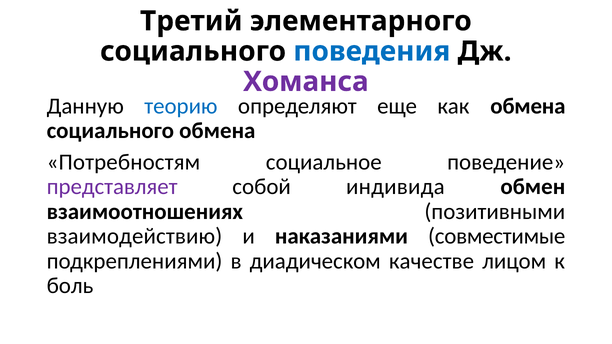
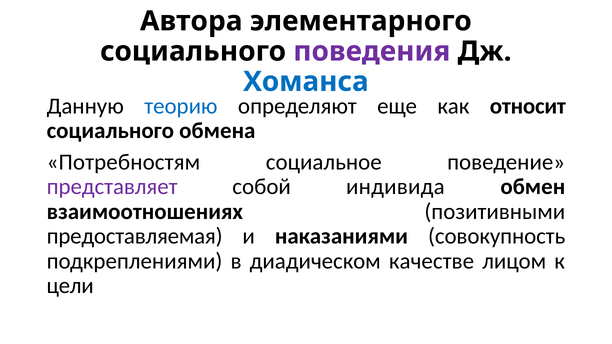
Третий: Третий -> Автора (191, 21)
поведения colour: blue -> purple (372, 51)
Хоманса colour: purple -> blue (306, 82)
как обмена: обмена -> относит (528, 106)
взаимодействию: взаимодействию -> предоставляемая (135, 237)
совместимые: совместимые -> совокупность (497, 237)
боль: боль -> цели (70, 286)
